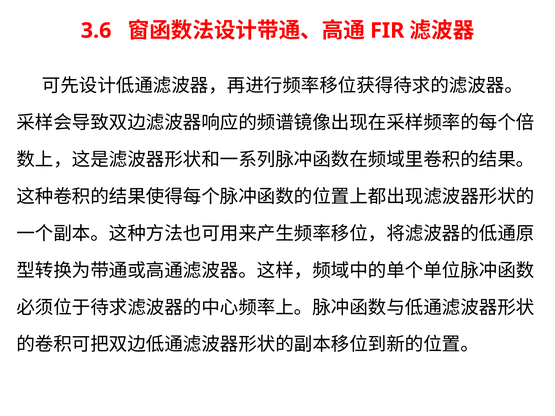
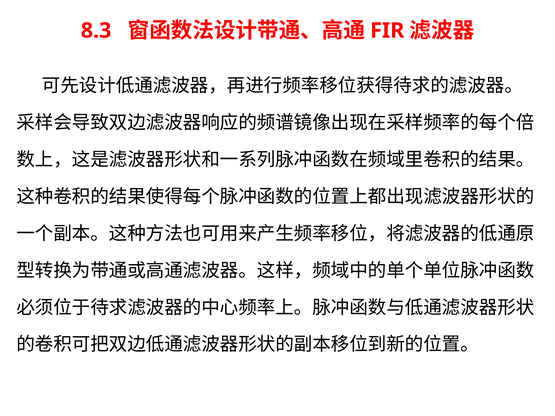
3.6: 3.6 -> 8.3 (96, 31)
